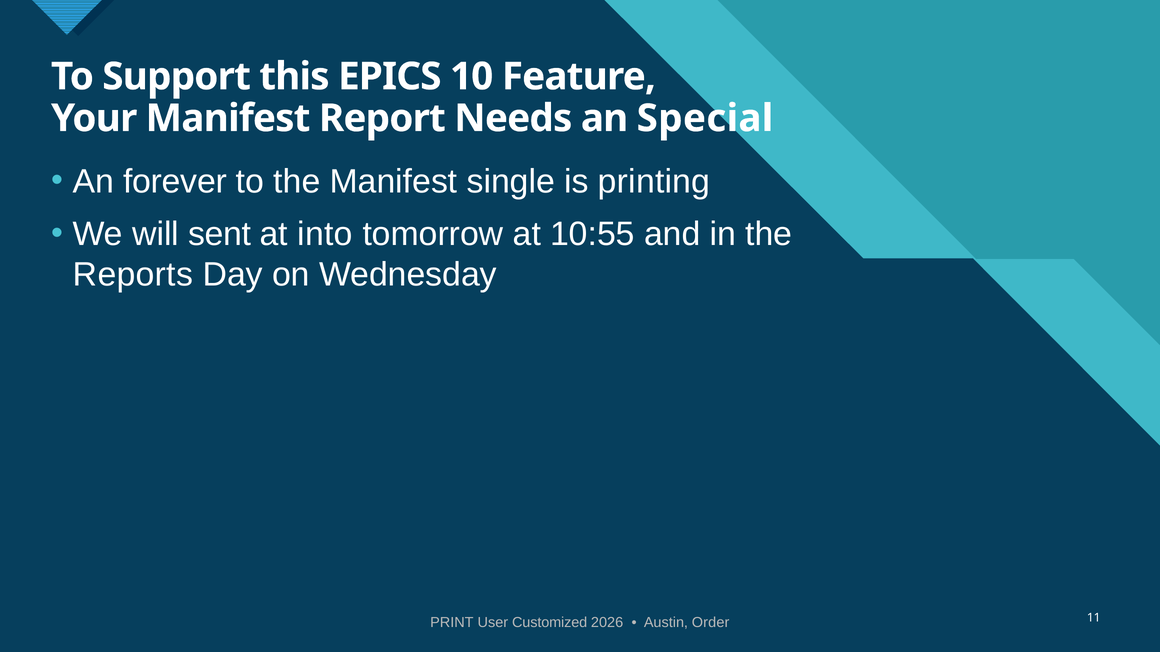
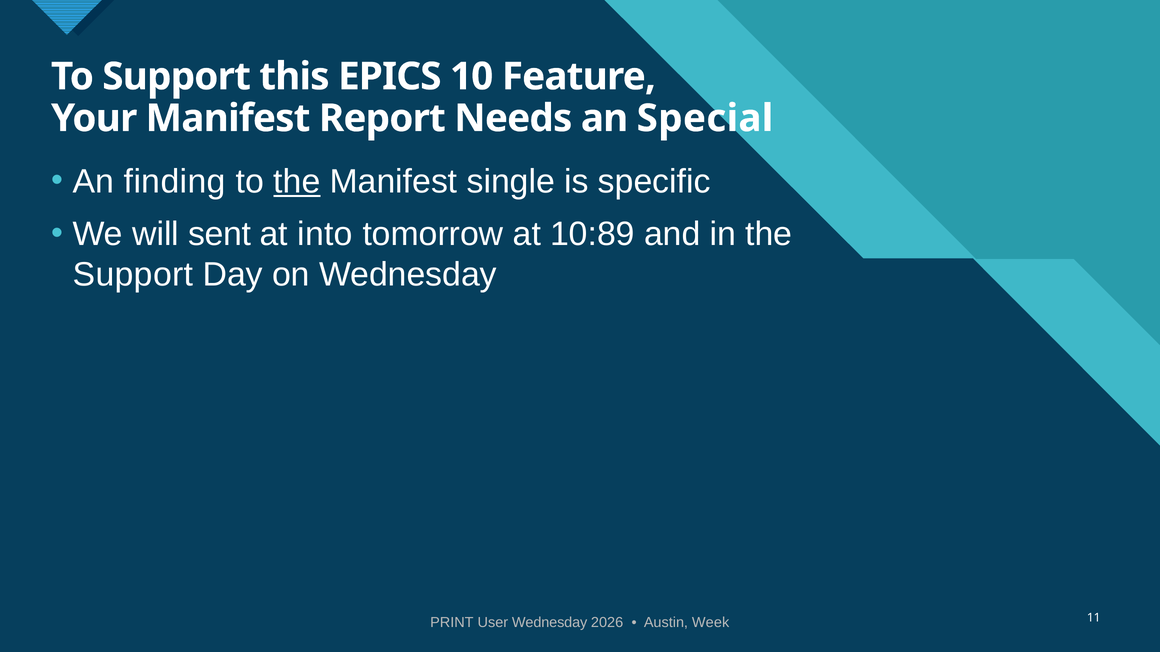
forever: forever -> finding (175, 182)
the underline: none -> present (297, 182)
printing: printing -> specific (654, 182)
10:55: 10:55 -> 10:89 (592, 234)
Reports: Reports -> Support (133, 275)
User Customized: Customized -> Wednesday (550, 623)
Order: Order -> Week (711, 623)
